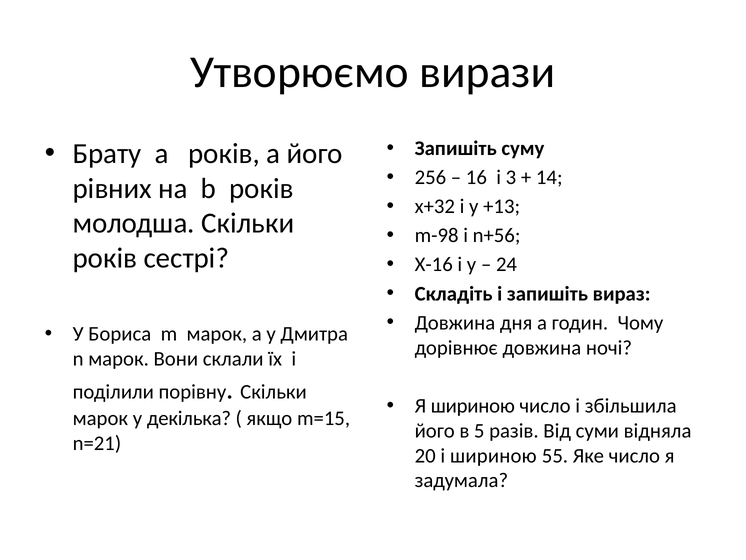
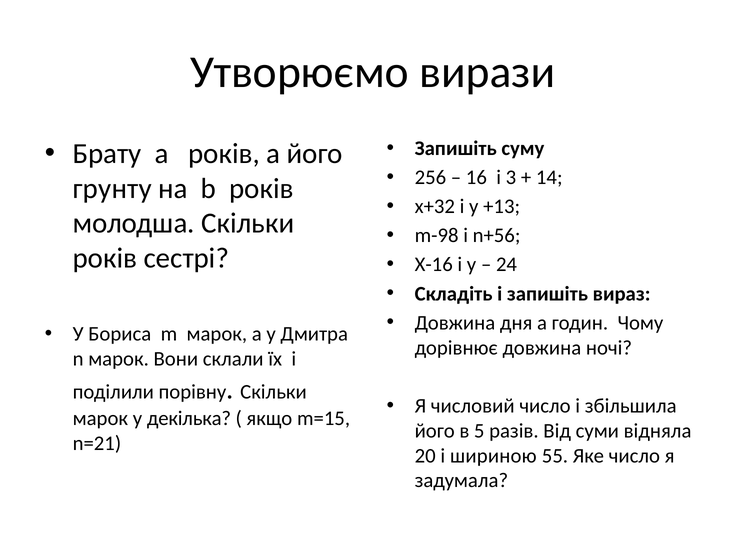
рівних: рівних -> грунту (112, 188)
Я шириною: шириною -> числовий (473, 405)
